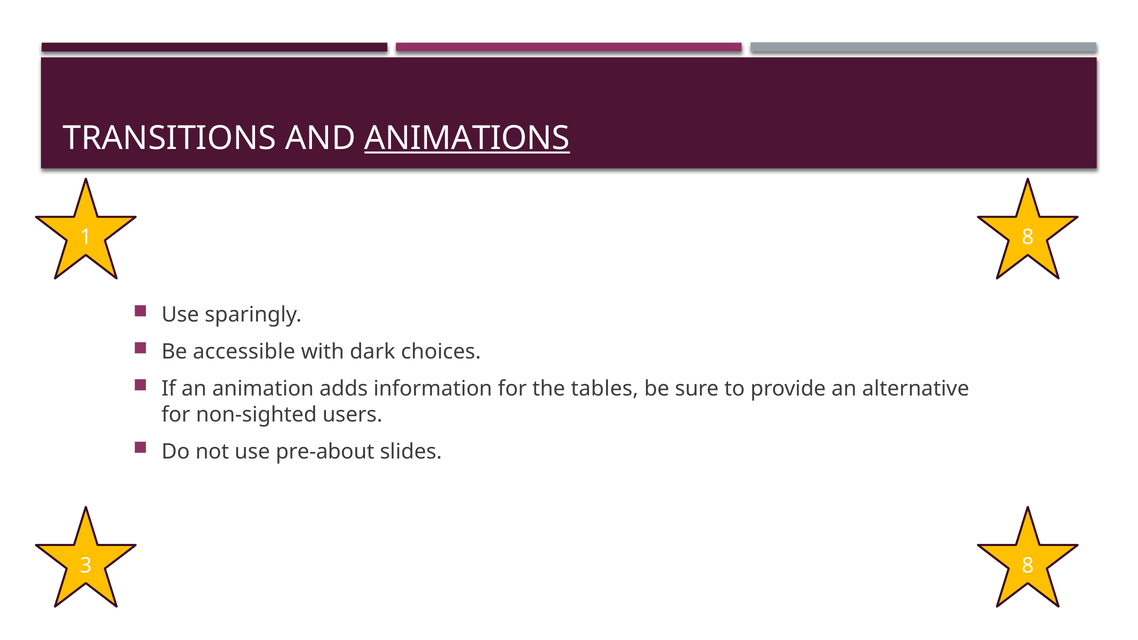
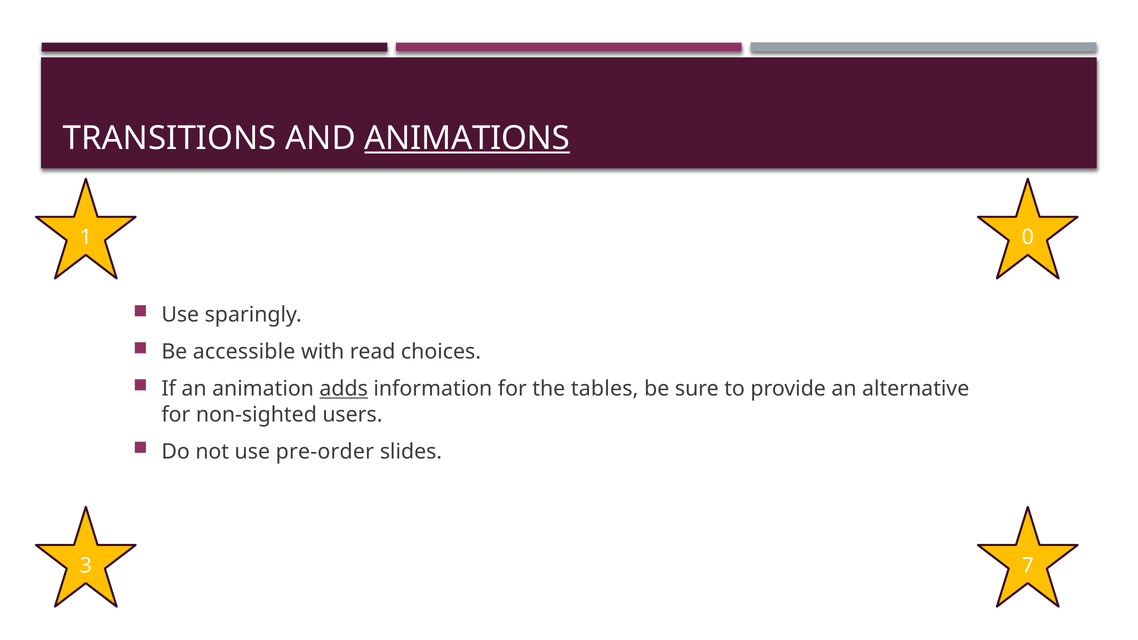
1 8: 8 -> 0 (1028, 237)
dark: dark -> read (373, 352)
adds underline: none -> present (344, 389)
pre-about: pre-about -> pre-order (325, 452)
3 8: 8 -> 7 (1028, 566)
